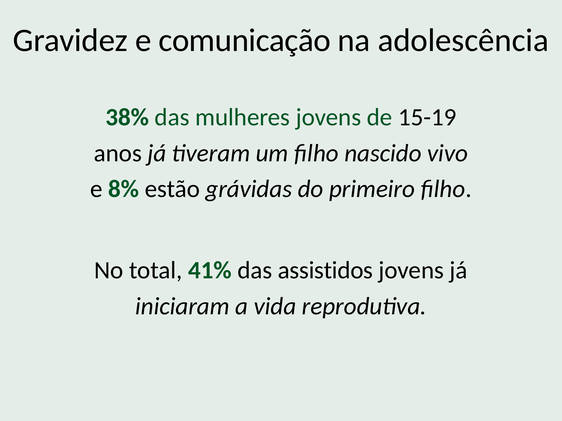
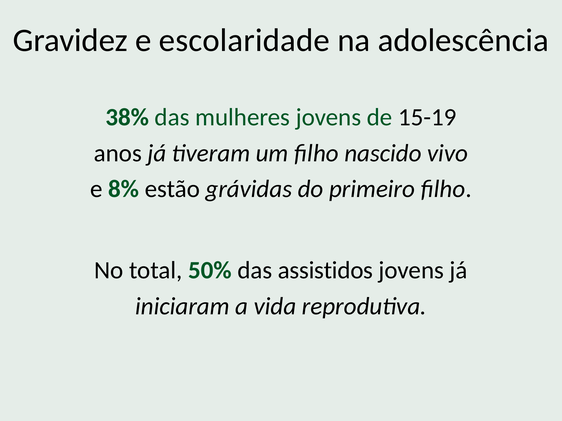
comunicação: comunicação -> escolaridade (244, 41)
41%: 41% -> 50% (210, 271)
